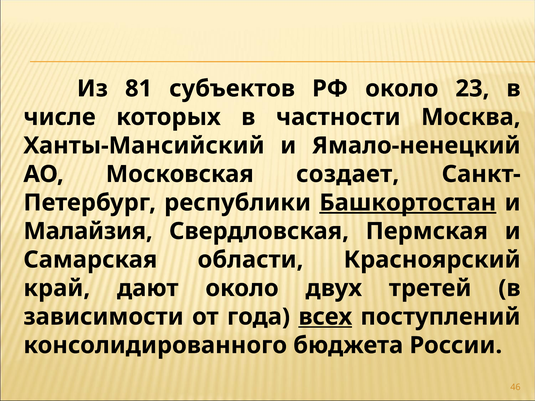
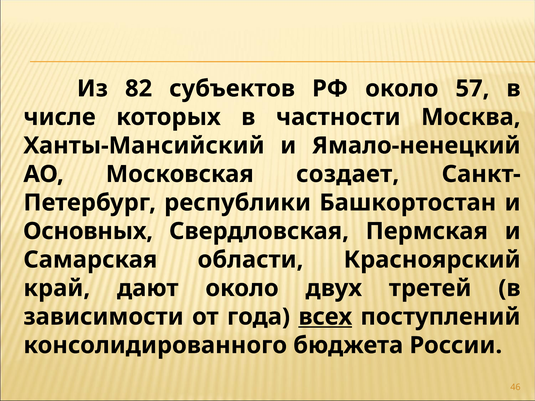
81: 81 -> 82 (139, 89)
23: 23 -> 57 (472, 89)
Башкортостан underline: present -> none (408, 203)
Малайзия: Малайзия -> Основных (88, 231)
